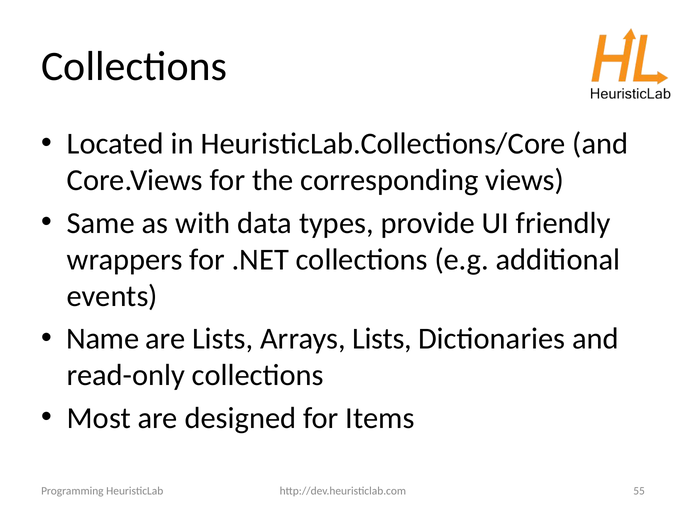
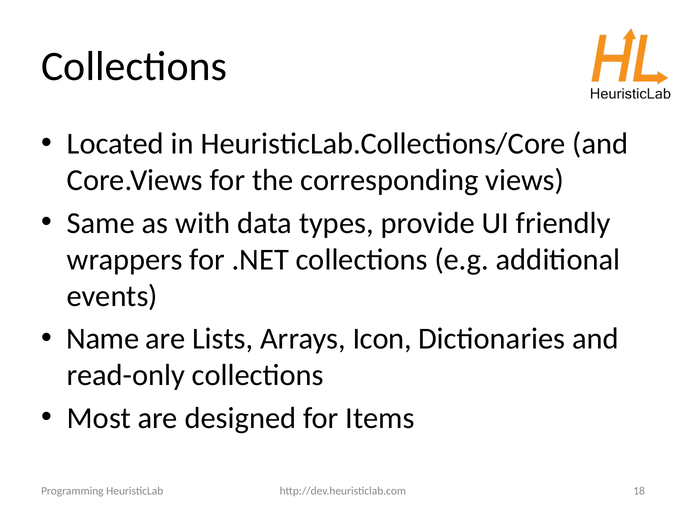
Arrays Lists: Lists -> Icon (382, 339)
55: 55 -> 18 (639, 491)
